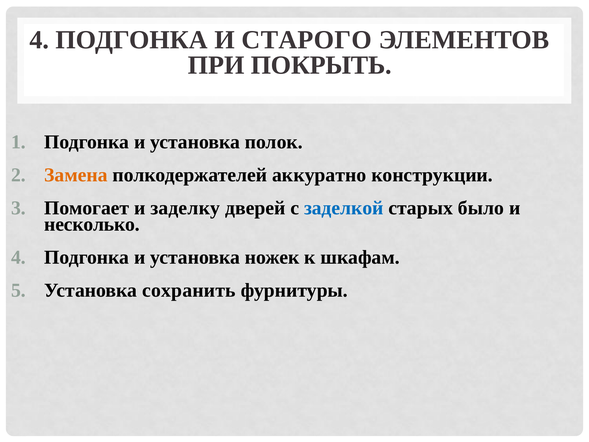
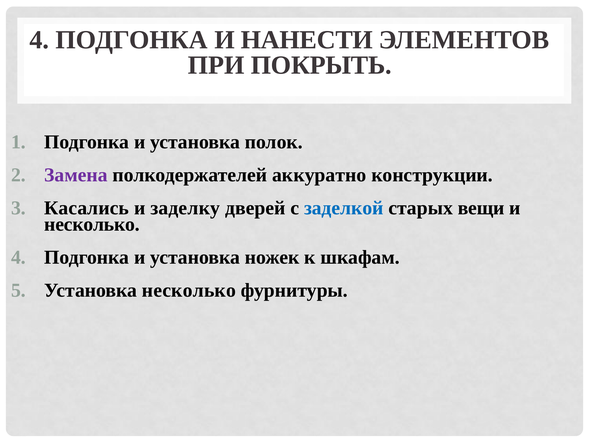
СТАРОГО: СТАРОГО -> НАНЕСТИ (307, 40)
Замена colour: orange -> purple (76, 175)
Помогает: Помогает -> Касались (87, 208)
было: было -> вещи (481, 208)
Установка сохранить: сохранить -> несколько (189, 290)
